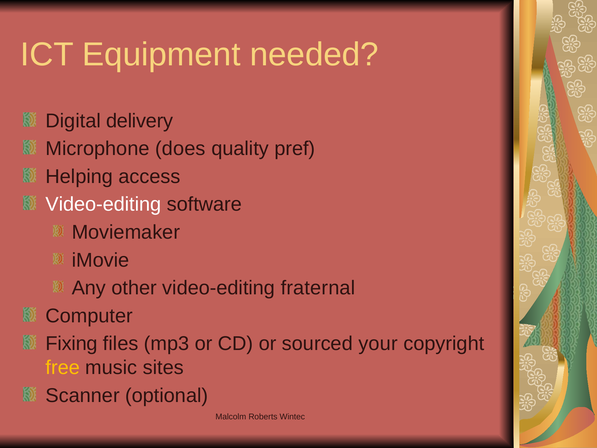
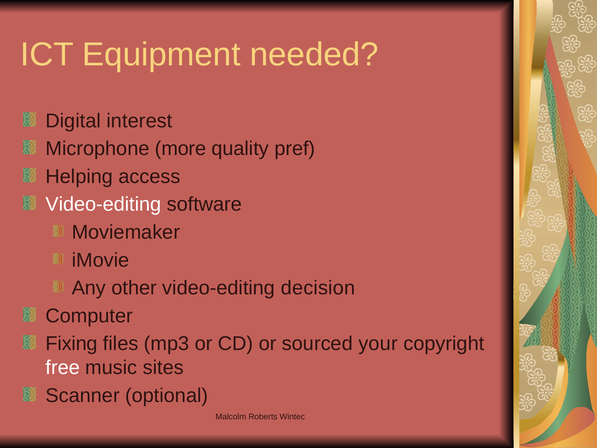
delivery: delivery -> interest (139, 121)
does: does -> more (181, 149)
fraternal: fraternal -> decision (318, 288)
free colour: yellow -> white (63, 367)
